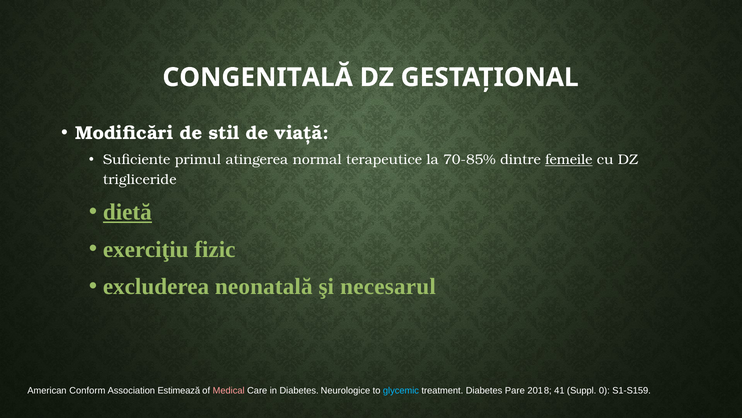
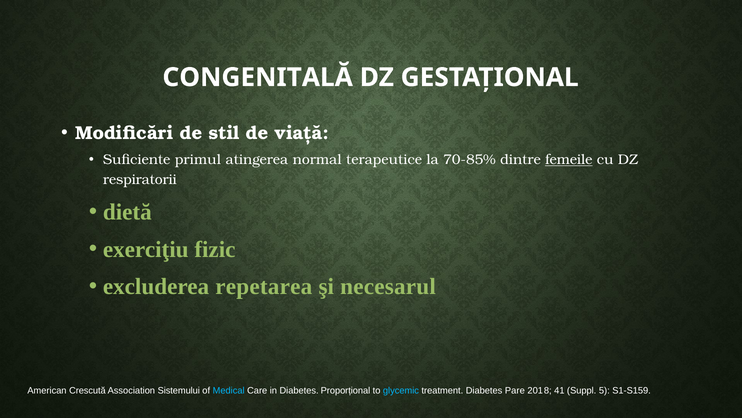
trigliceride: trigliceride -> respiratorii (140, 179)
dietă underline: present -> none (127, 212)
neonatală: neonatală -> repetarea (264, 286)
Conform: Conform -> Crescută (87, 390)
Estimează: Estimează -> Sistemului (179, 390)
Medical colour: pink -> light blue (229, 390)
Neurologice: Neurologice -> Proporțional (345, 390)
0: 0 -> 5 (604, 390)
